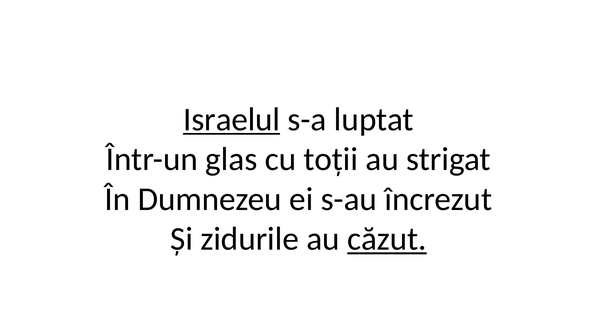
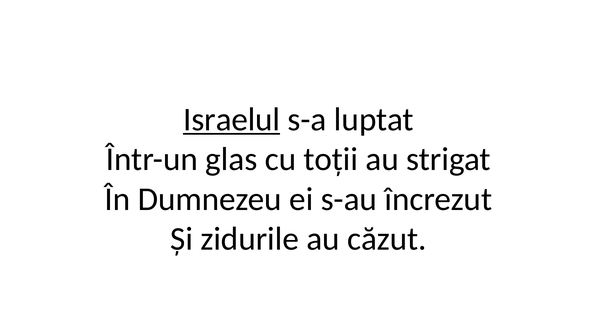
căzut underline: present -> none (387, 239)
